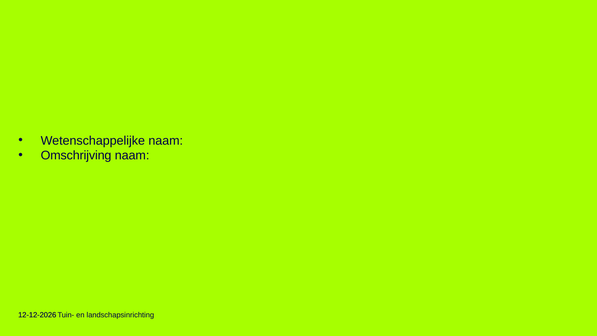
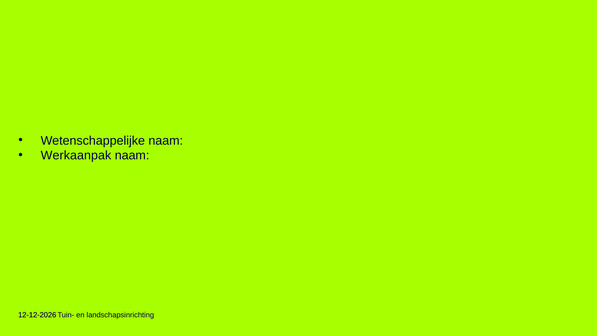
Omschrijving: Omschrijving -> Werkaanpak (76, 155)
